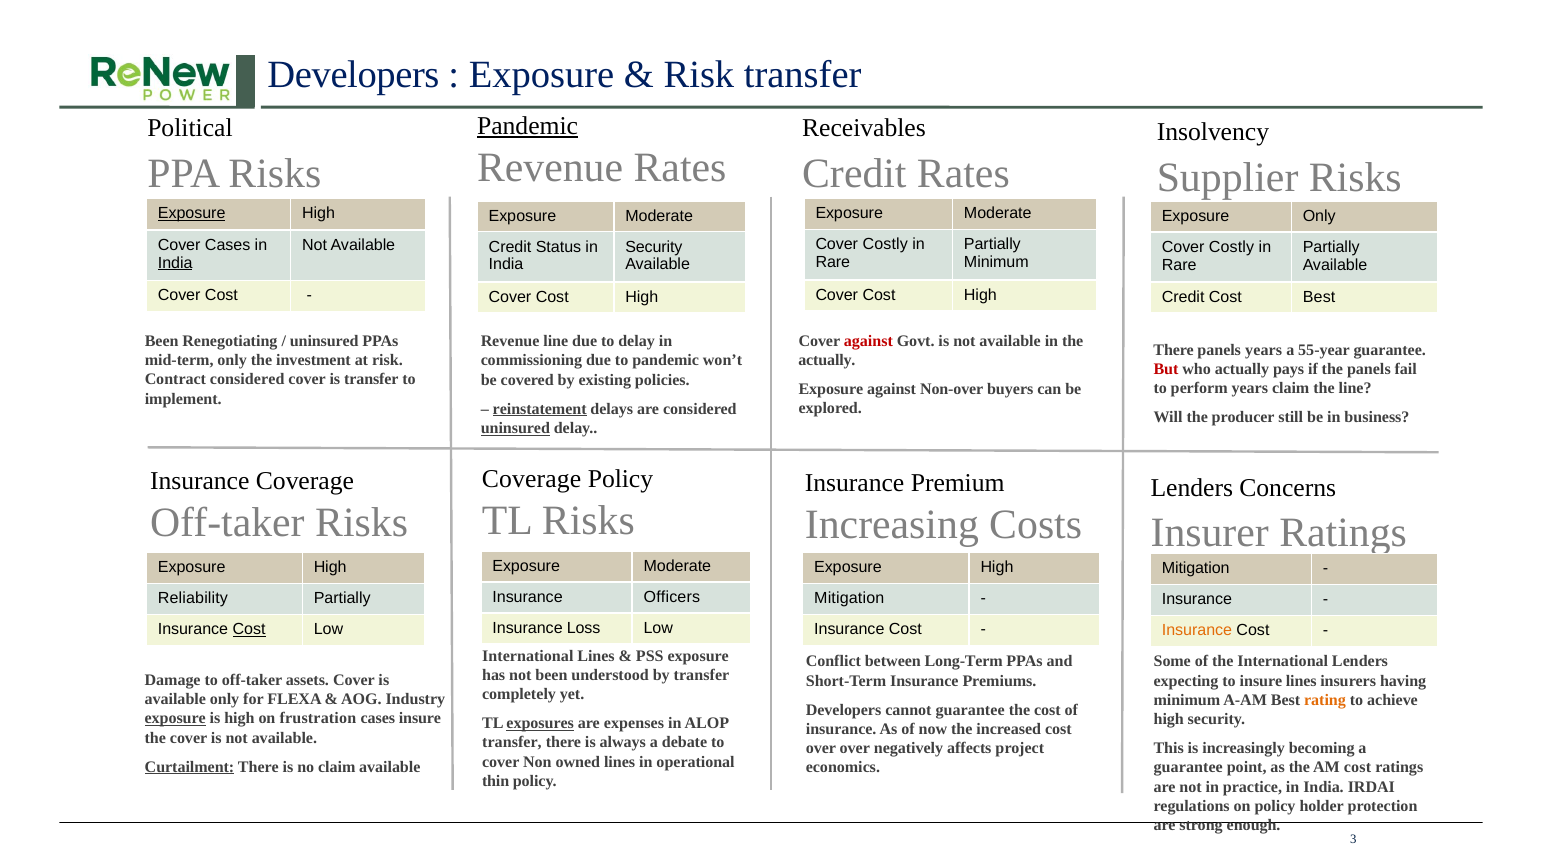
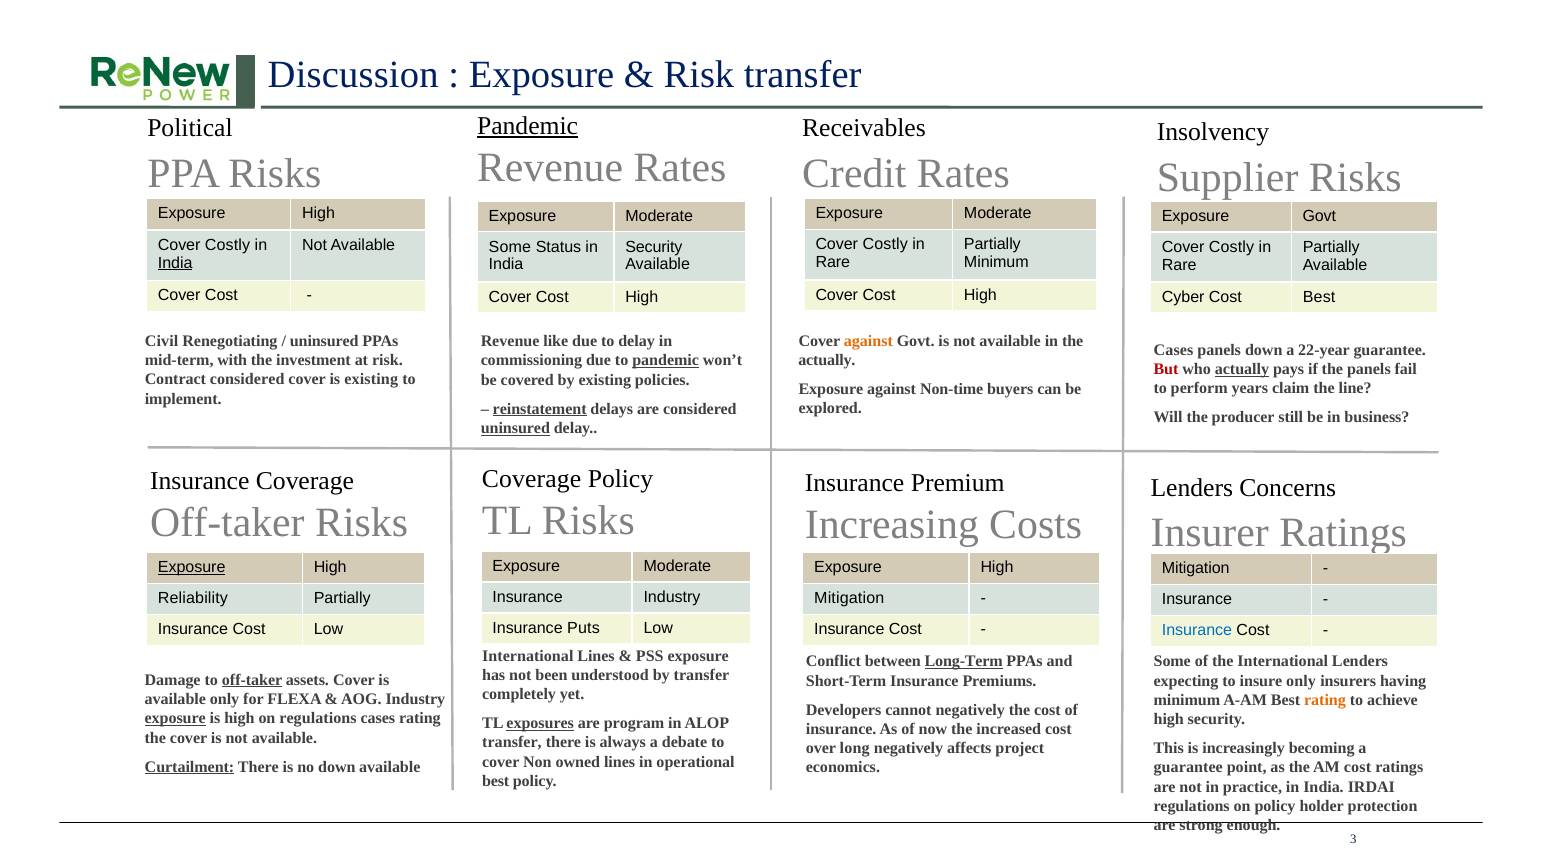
Developers: Developers -> Discussion (353, 75)
Exposure underline: present -> none (192, 214)
Exposure Only: Only -> Govt (1319, 216)
Cases: Cases -> Costly (228, 245)
Credit: Credit -> Some (510, 247)
Credit: Credit -> Cyber (1183, 297)
against colour: red -> orange (868, 341)
Been: Been -> Civil (162, 341)
Revenue line: line -> like (556, 342)
There: There -> Cases (1174, 350)
panels years: years -> down (1264, 350)
55-year: 55-year -> 22-year (1324, 350)
mid-term only: only -> with (232, 360)
pandemic underline: none -> present (666, 361)
actually underline: none -> present (1242, 369)
is transfer: transfer -> existing (371, 380)
Non-over: Non-over -> Non-time (952, 389)
Exposure underline: none -> present (192, 568)
Insurance Officers: Officers -> Industry (672, 597)
Loss: Loss -> Puts (583, 628)
Cost underline: present -> none (249, 630)
Insurance colour: orange -> blue (1197, 631)
Long-Term underline: none -> present (964, 662)
off-taker underline: none -> present (252, 680)
insure lines: lines -> only (1301, 681)
cannot guarantee: guarantee -> negatively (970, 710)
on frustration: frustration -> regulations (318, 719)
cases insure: insure -> rating (420, 719)
expenses: expenses -> program (634, 724)
over over: over -> long (855, 749)
no claim: claim -> down (337, 767)
thin: thin -> best (496, 782)
